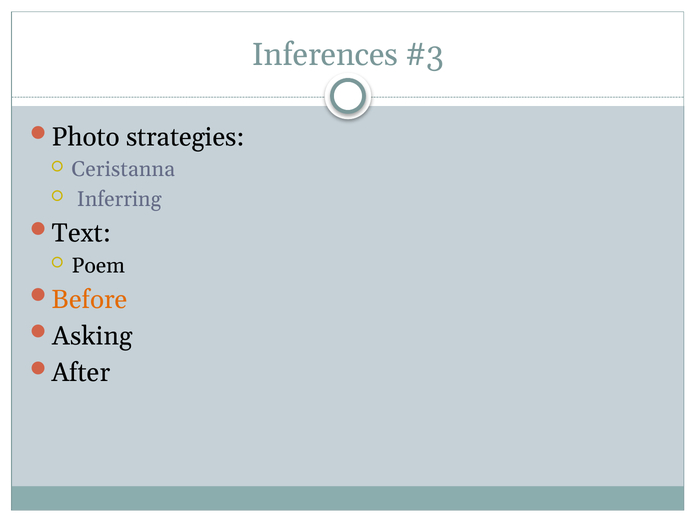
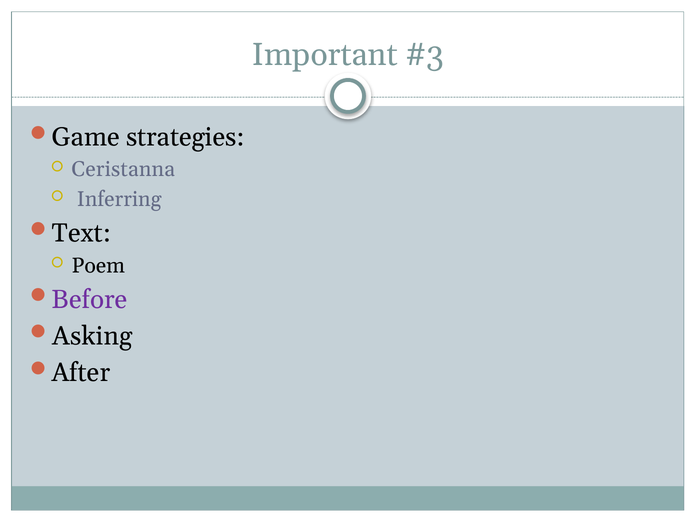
Inferences: Inferences -> Important (325, 55)
Photo: Photo -> Game (86, 137)
Before colour: orange -> purple (90, 300)
